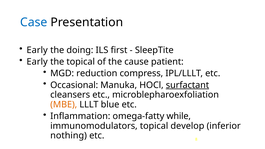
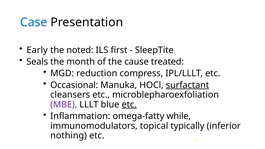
doing: doing -> noted (80, 50)
Early: Early -> Seals (37, 62)
the topical: topical -> month (81, 62)
patient: patient -> treated (167, 62)
MBE colour: orange -> purple (64, 105)
etc underline: none -> present (129, 105)
develop: develop -> typically (187, 126)
